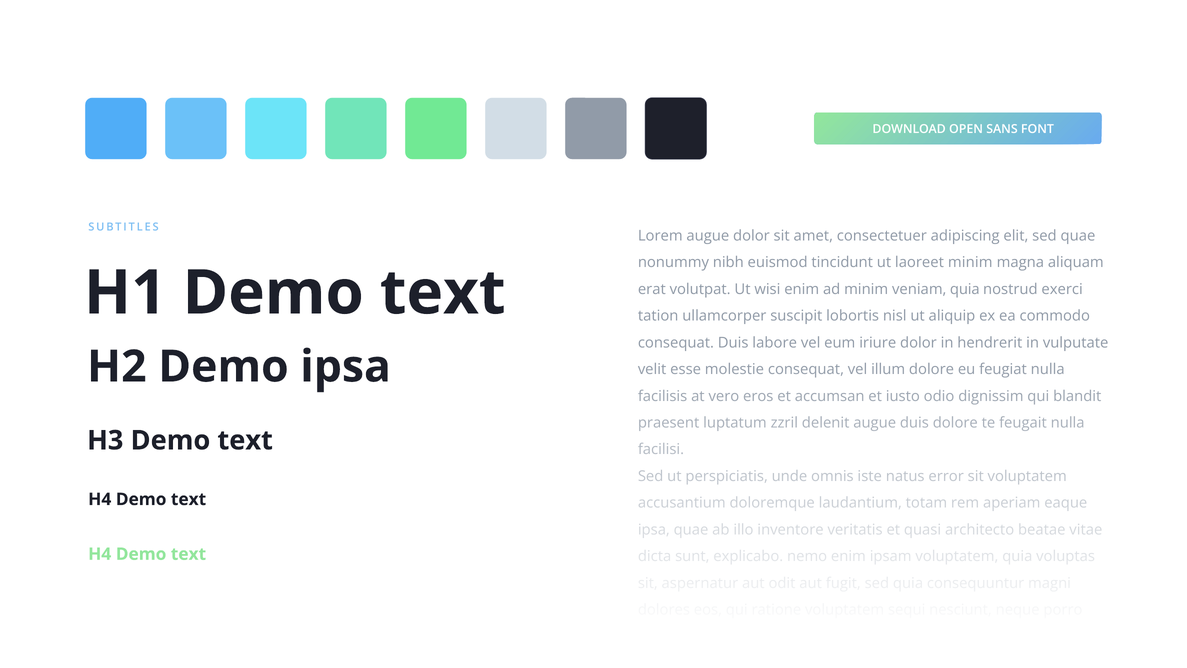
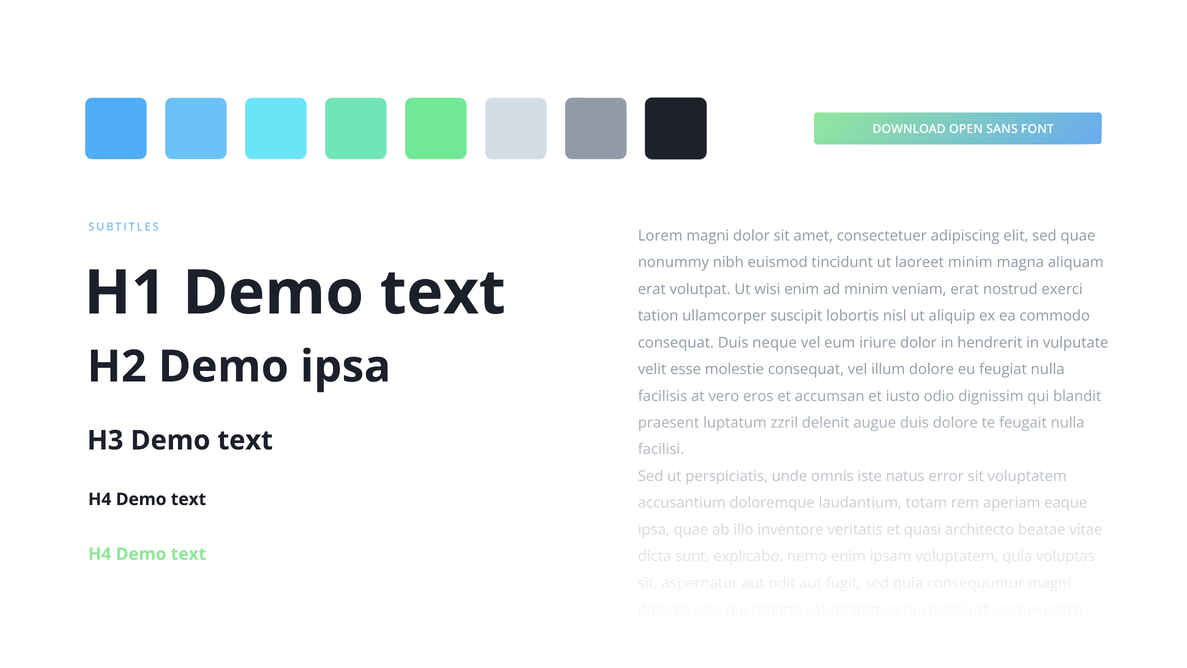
Lorem augue: augue -> magni (708, 236)
veniam quia: quia -> erat (965, 289)
Duis labore: labore -> neque (775, 343)
